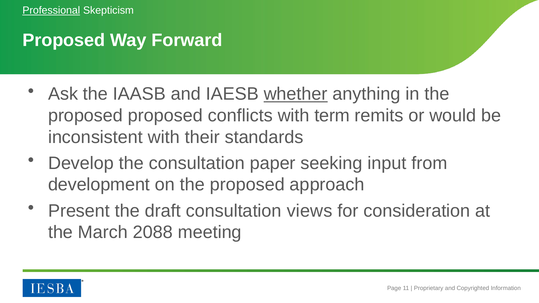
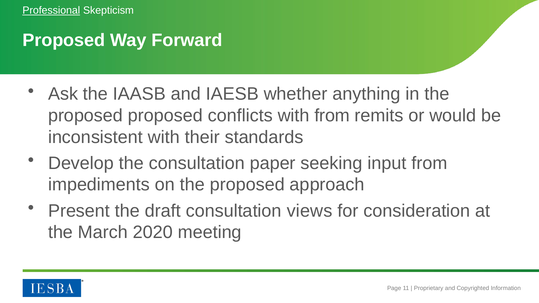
whether underline: present -> none (296, 94)
with term: term -> from (332, 116)
development: development -> impediments (99, 185)
2088: 2088 -> 2020 (153, 232)
